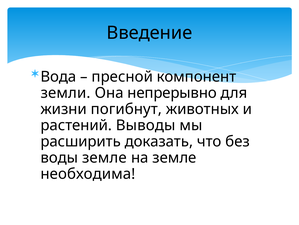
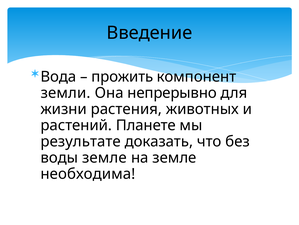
пресной: пресной -> прожить (122, 77)
погибнут: погибнут -> растения (126, 109)
Выводы: Выводы -> Планете (146, 125)
расширить: расширить -> результате (81, 141)
